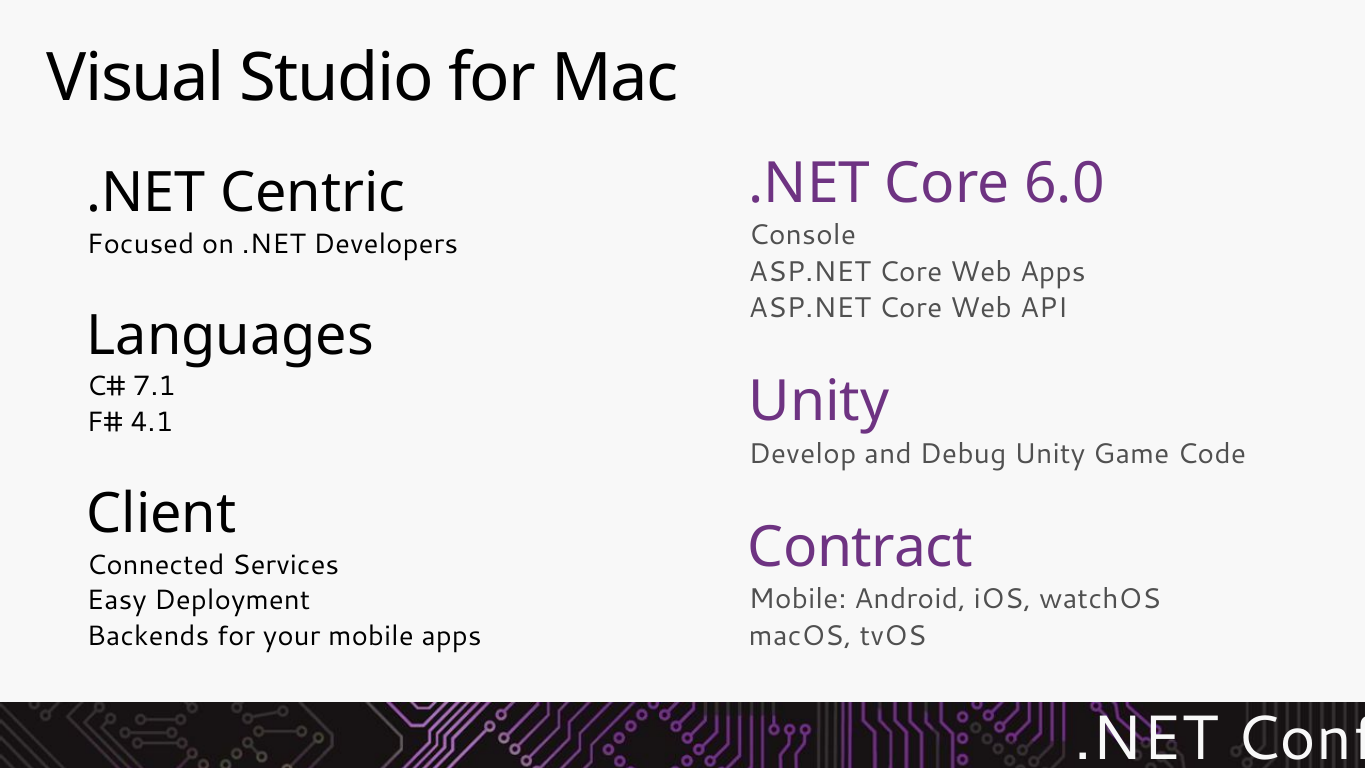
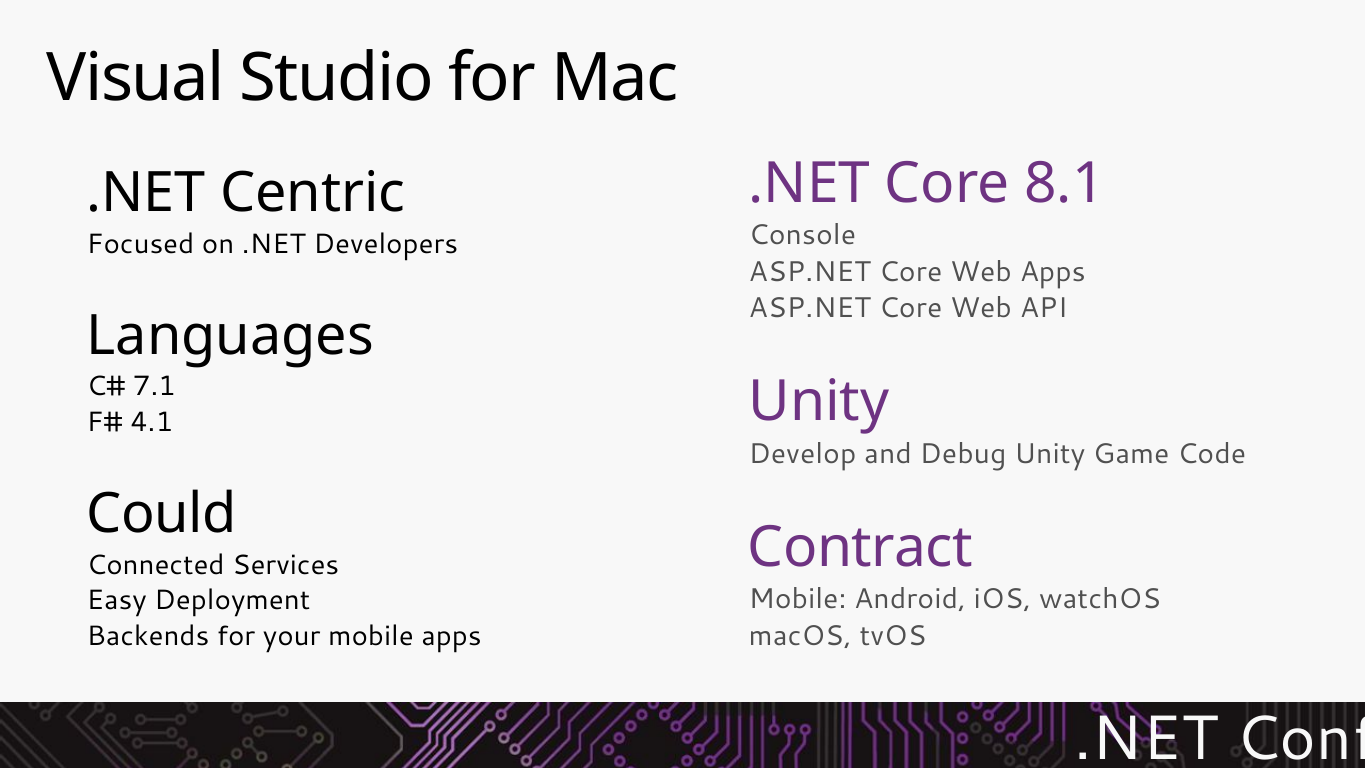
6.0: 6.0 -> 8.1 (1064, 184)
Client: Client -> Could (162, 514)
